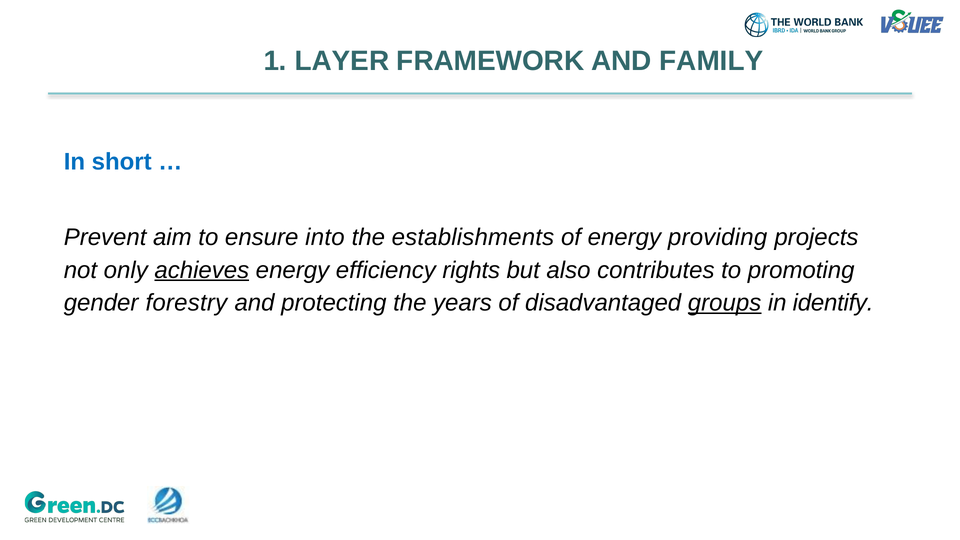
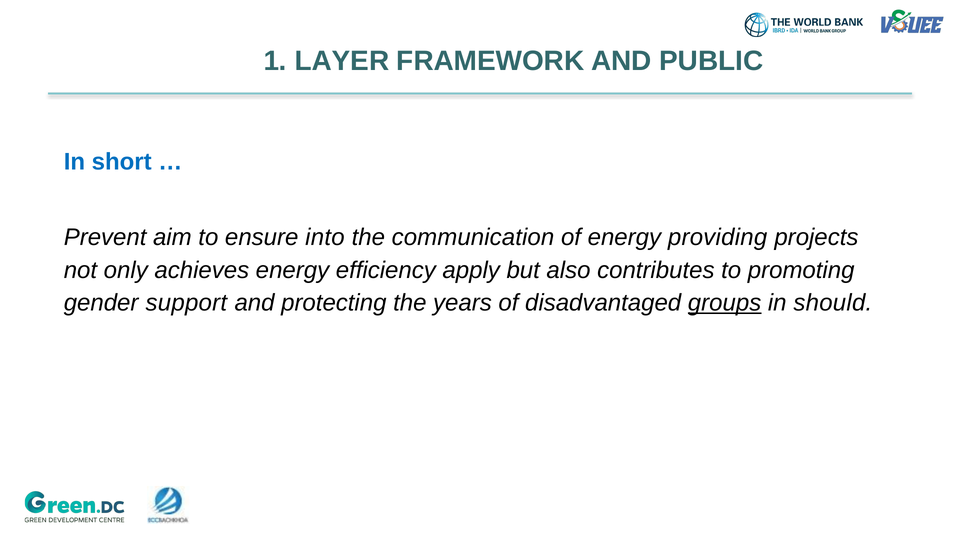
FAMILY: FAMILY -> PUBLIC (711, 61)
establishments: establishments -> communication (473, 237)
achieves underline: present -> none (202, 270)
rights: rights -> apply (471, 270)
forestry: forestry -> support (186, 303)
identify: identify -> should (833, 303)
